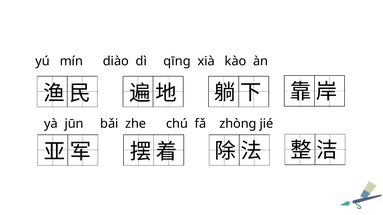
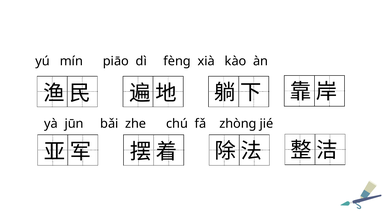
diào: diào -> piāo (116, 61)
qīng: qīng -> fèng (177, 61)
